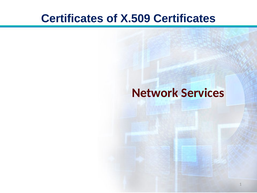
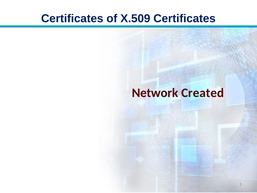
Services: Services -> Created (203, 93)
